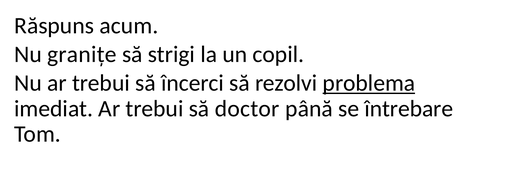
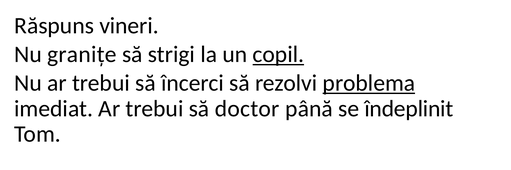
acum: acum -> vineri (129, 26)
copil underline: none -> present (278, 55)
întrebare: întrebare -> îndeplinit (409, 109)
